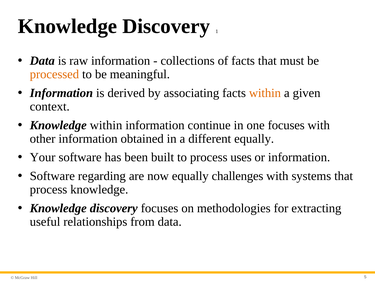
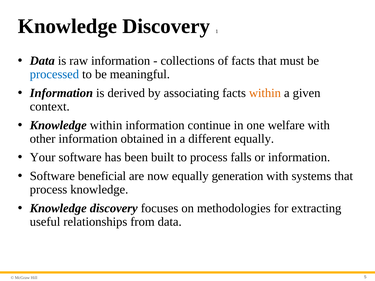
processed colour: orange -> blue (54, 74)
one focuses: focuses -> welfare (286, 125)
uses: uses -> falls (241, 158)
regarding: regarding -> beneficial (102, 176)
challenges: challenges -> generation (238, 176)
